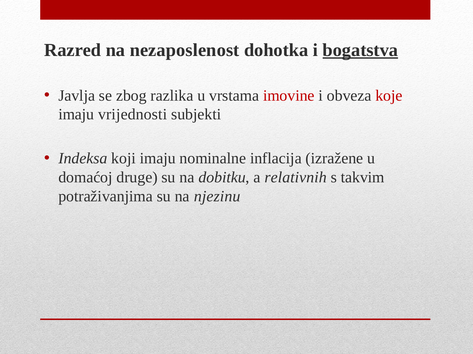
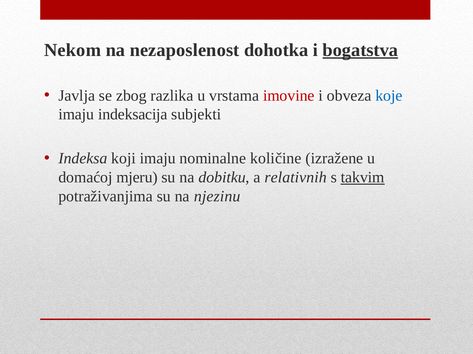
Razred: Razred -> Nekom (73, 50)
koje colour: red -> blue (389, 96)
vrijednosti: vrijednosti -> indeksacija (133, 115)
inflacija: inflacija -> količine (276, 159)
druge: druge -> mjeru (137, 178)
takvim underline: none -> present (363, 178)
